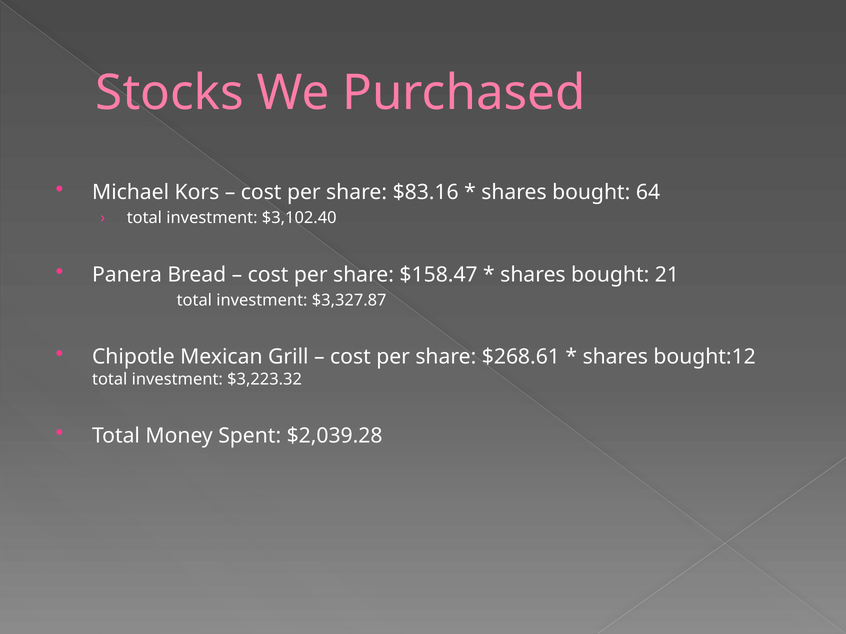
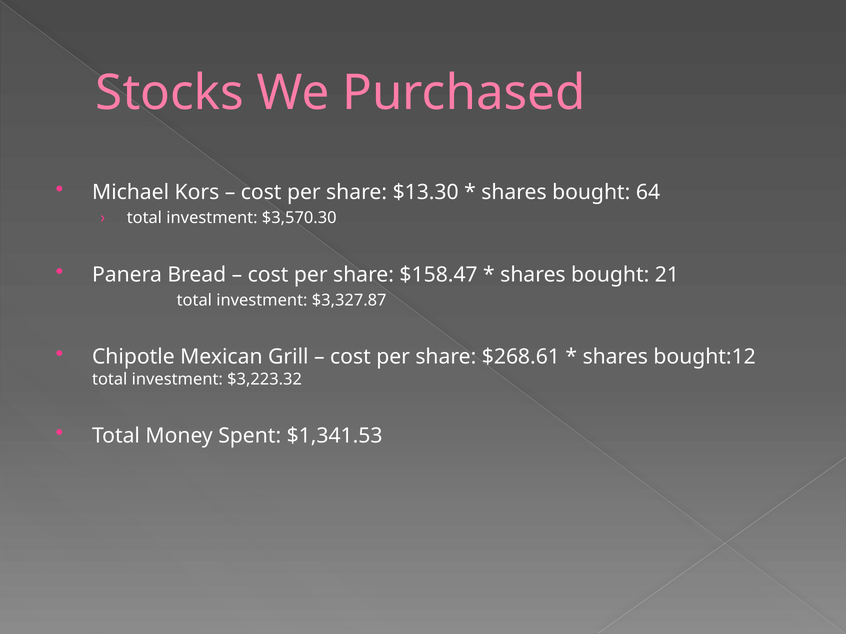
$83.16: $83.16 -> $13.30 (426, 193)
$3,102.40: $3,102.40 -> $3,570.30 (299, 218)
$2,039.28: $2,039.28 -> $1,341.53 (335, 436)
